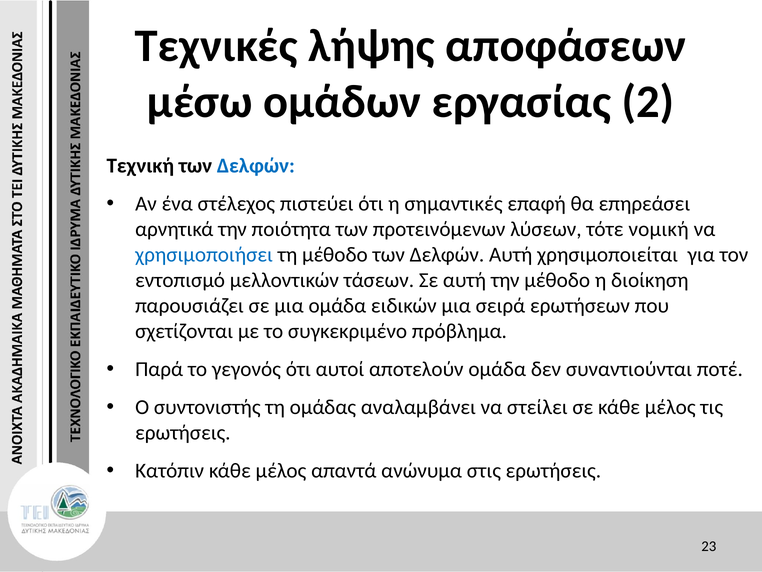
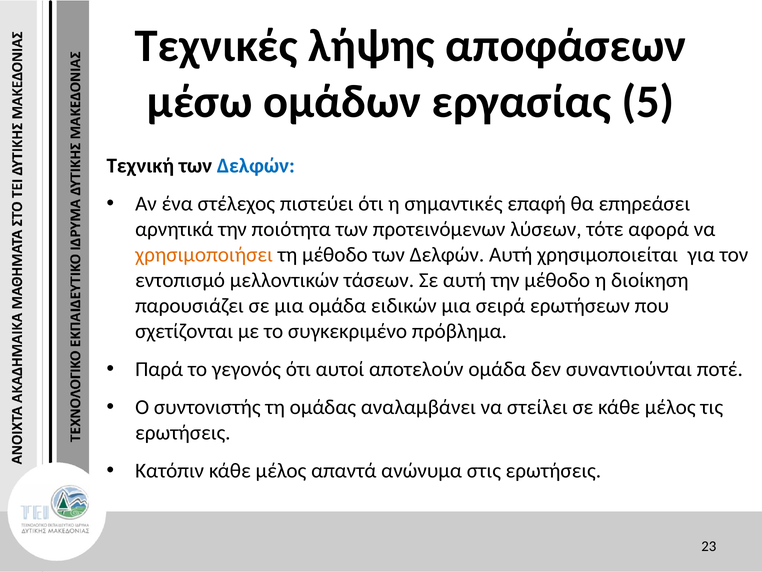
2: 2 -> 5 (648, 102)
νομική: νομική -> αφορά (659, 229)
χρησιμοποιήσει colour: blue -> orange (204, 255)
